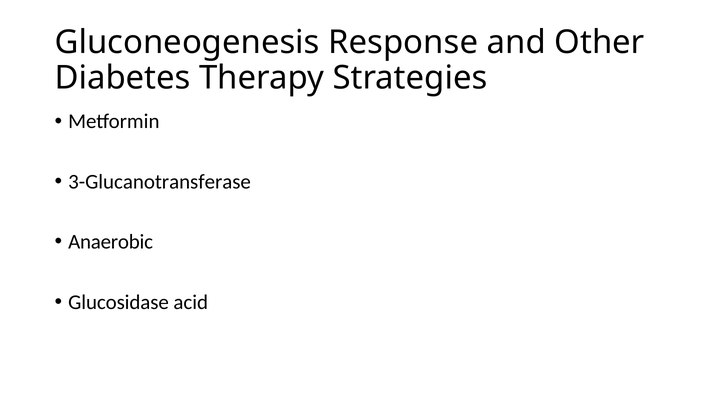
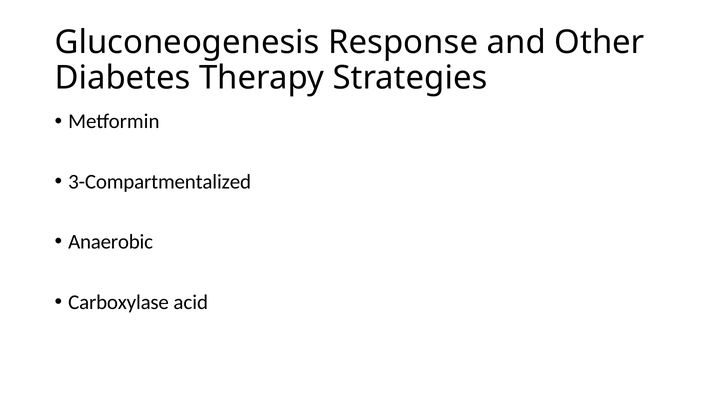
3-Glucanotransferase: 3-Glucanotransferase -> 3-Compartmentalized (160, 182)
Glucosidase: Glucosidase -> Carboxylase (119, 302)
